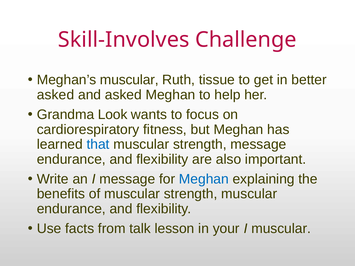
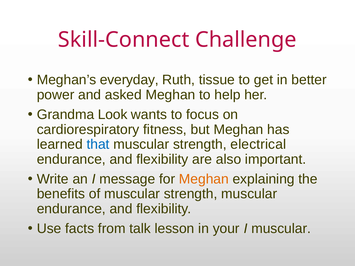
Skill-Involves: Skill-Involves -> Skill-Connect (124, 40)
Meghan’s muscular: muscular -> everyday (129, 80)
asked: asked -> power (56, 95)
strength message: message -> electrical (258, 144)
Meghan colour: blue -> orange (204, 179)
